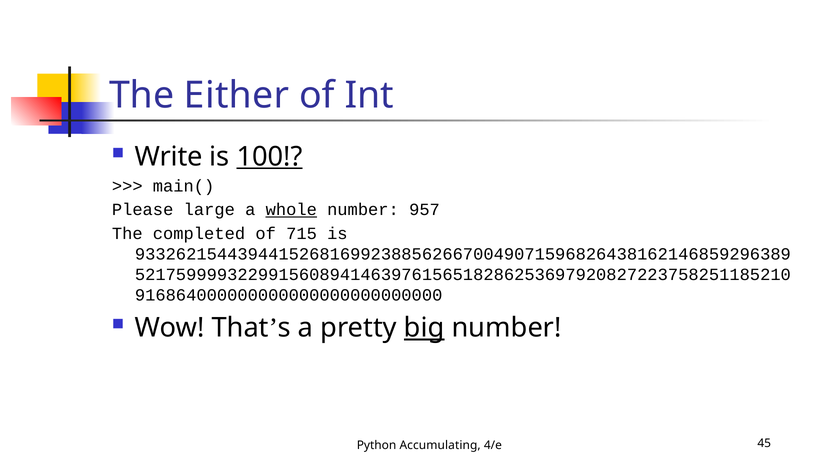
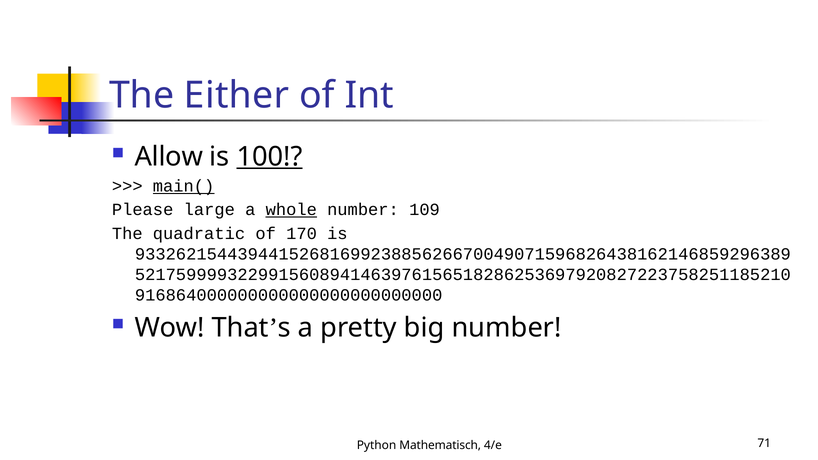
Write: Write -> Allow (169, 157)
main( underline: none -> present (184, 186)
957: 957 -> 109 (424, 210)
completed: completed -> quadratic (199, 234)
715: 715 -> 170 (302, 234)
big underline: present -> none (424, 328)
Accumulating: Accumulating -> Mathematisch (440, 446)
45: 45 -> 71 (764, 444)
